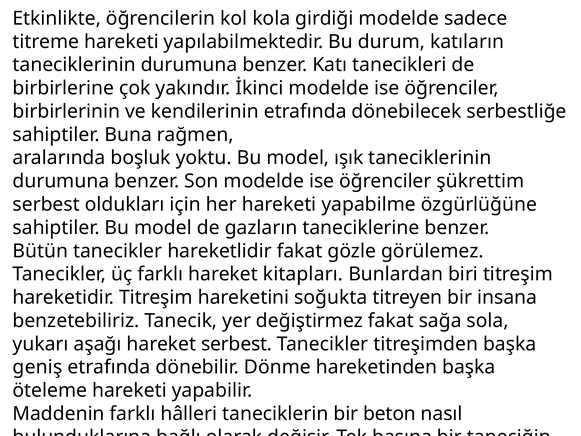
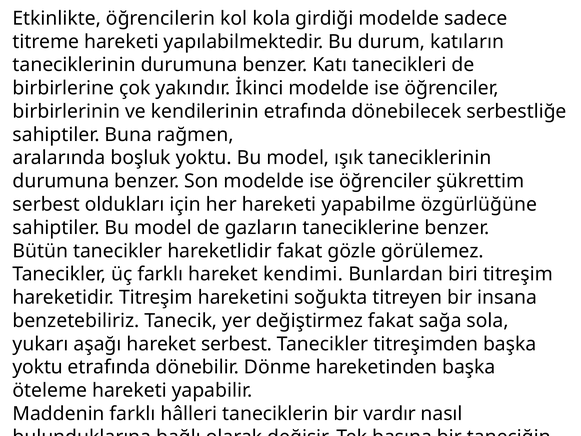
kitapları: kitapları -> kendimi (303, 274)
geniş: geniş -> yoktu (38, 367)
beton: beton -> vardır (390, 413)
